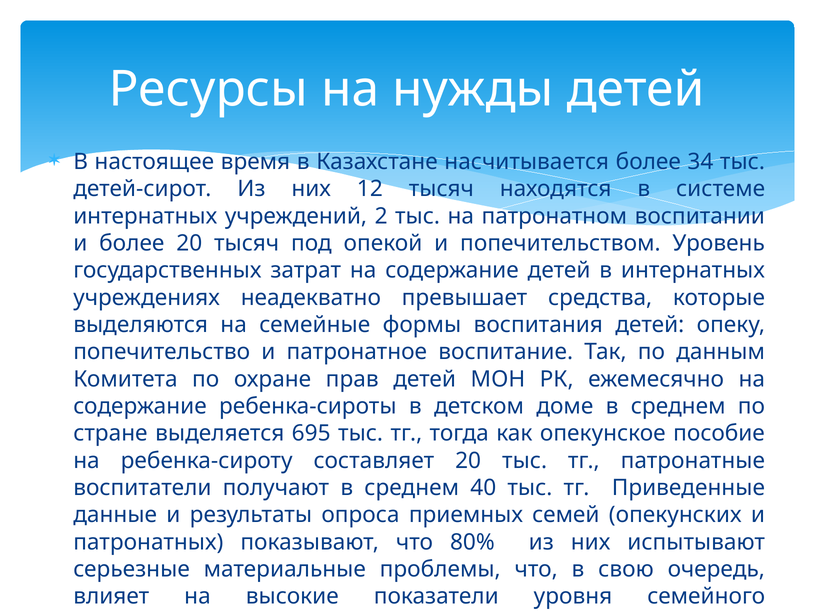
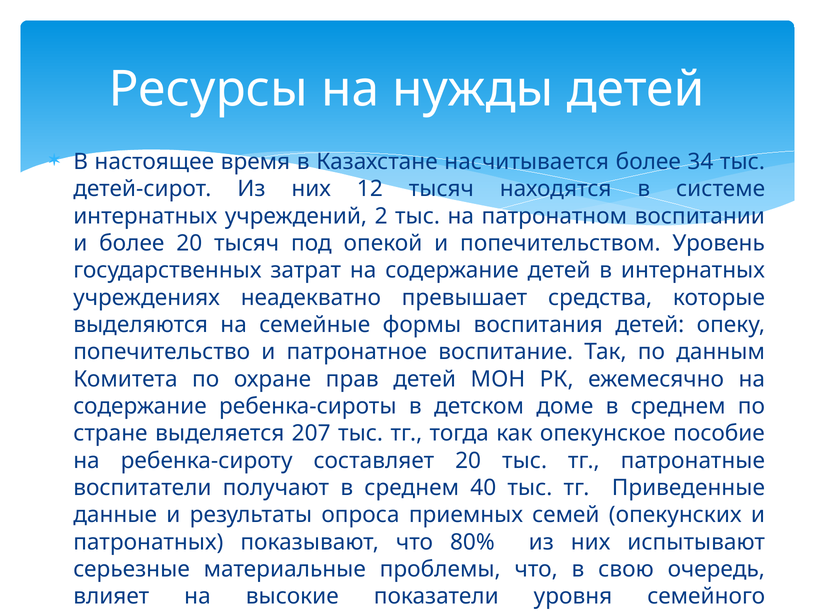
695: 695 -> 207 (311, 433)
